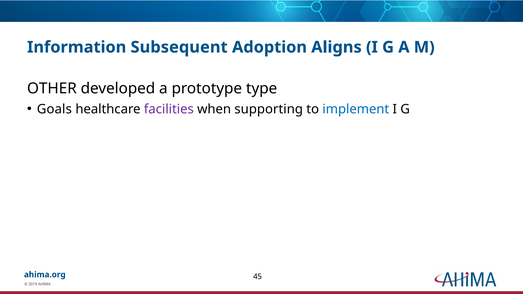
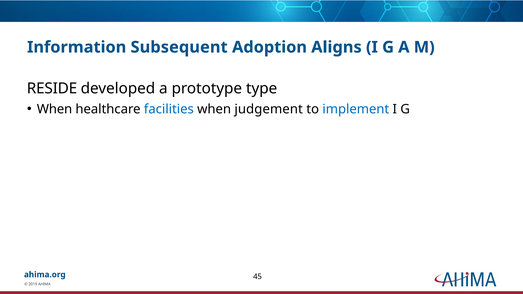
OTHER: OTHER -> RESIDE (52, 88)
Goals: Goals -> When (55, 109)
facilities colour: purple -> blue (169, 109)
supporting: supporting -> judgement (269, 109)
